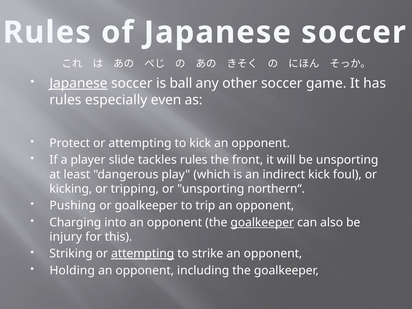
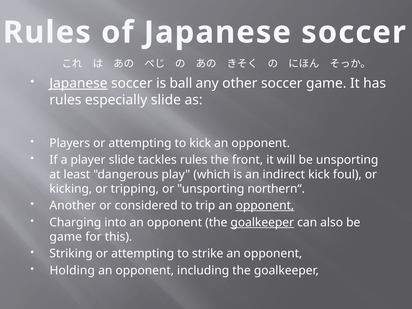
especially even: even -> slide (166, 100)
Protect: Protect -> Players (70, 143)
Pushing: Pushing -> Another (73, 206)
or goalkeeper: goalkeeper -> considered (146, 206)
opponent underline: none -> present (265, 206)
injury: injury -> game (66, 237)
attempting underline: present -> none (143, 254)
